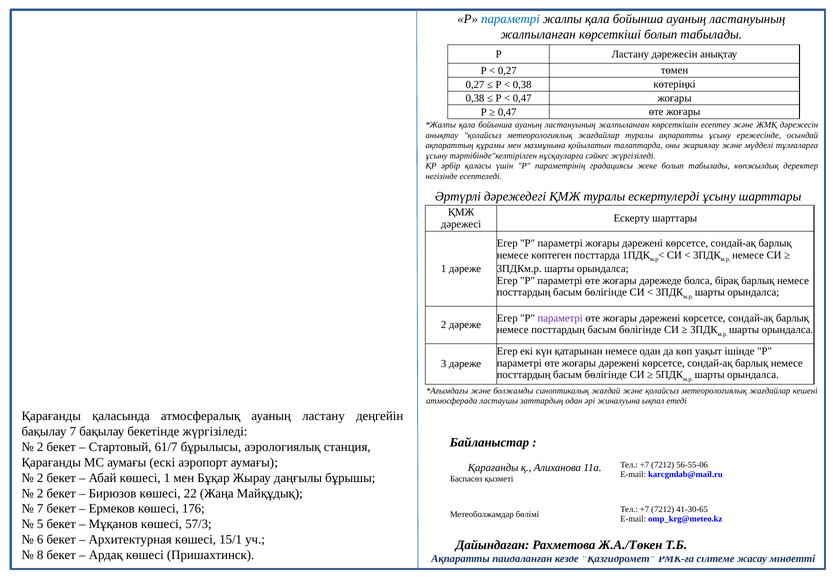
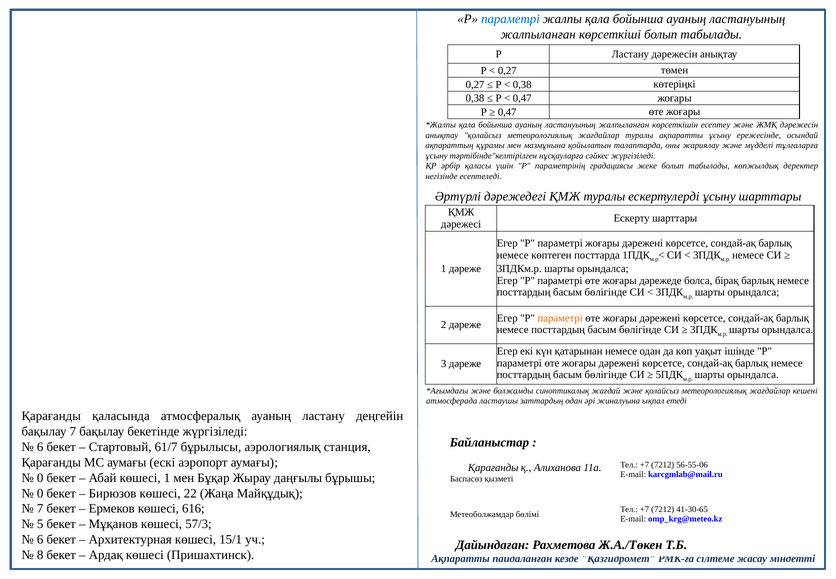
параметрі colour: purple -> orange (560, 318)
2: 2 -> 6 (40, 447)
2: 2 -> 0 (40, 478)
2: 2 -> 0 (40, 493)
176: 176 -> 616 (193, 509)
